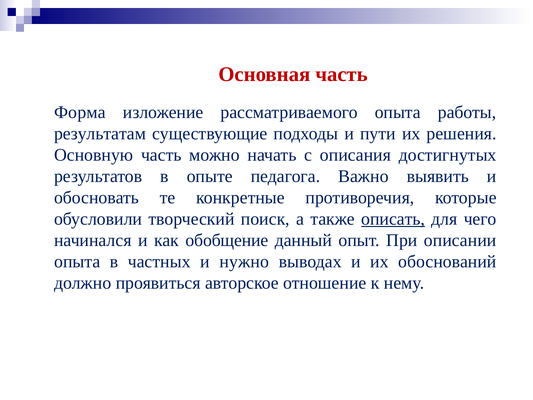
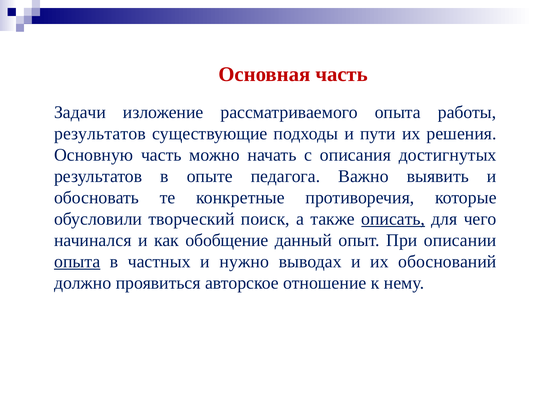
Форма: Форма -> Задачи (80, 112)
результатам: результатам -> результатов (100, 134)
опыта underline: none -> present (77, 261)
